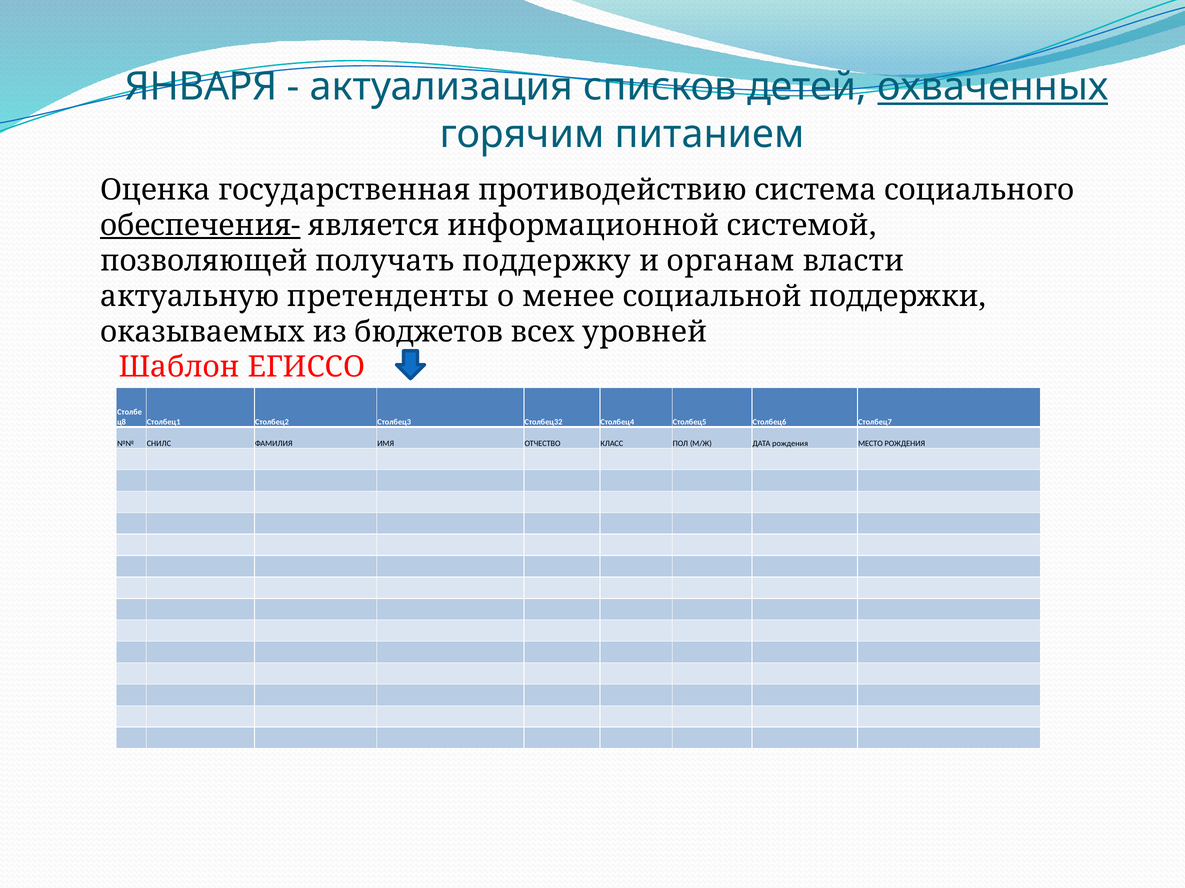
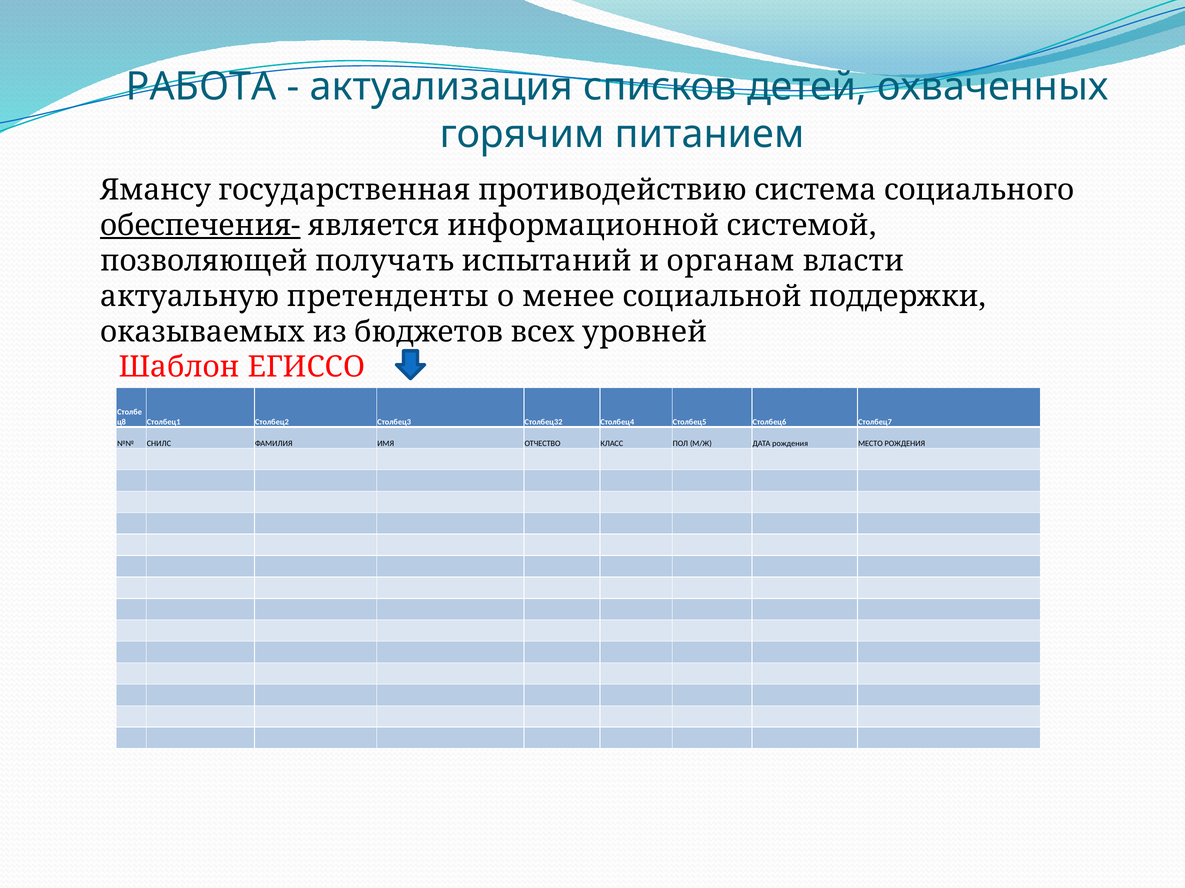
ЯНВАРЯ: ЯНВАРЯ -> РАБОТА (201, 87)
охваченных underline: present -> none (993, 87)
Оценка: Оценка -> Ямансу (156, 190)
поддержку: поддержку -> испытаний (547, 261)
